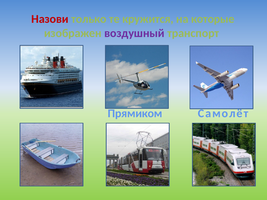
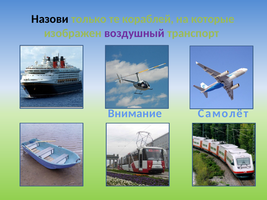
Назови colour: red -> black (50, 19)
кружится: кружится -> кораблей (148, 19)
Прямиком: Прямиком -> Внимание (135, 114)
